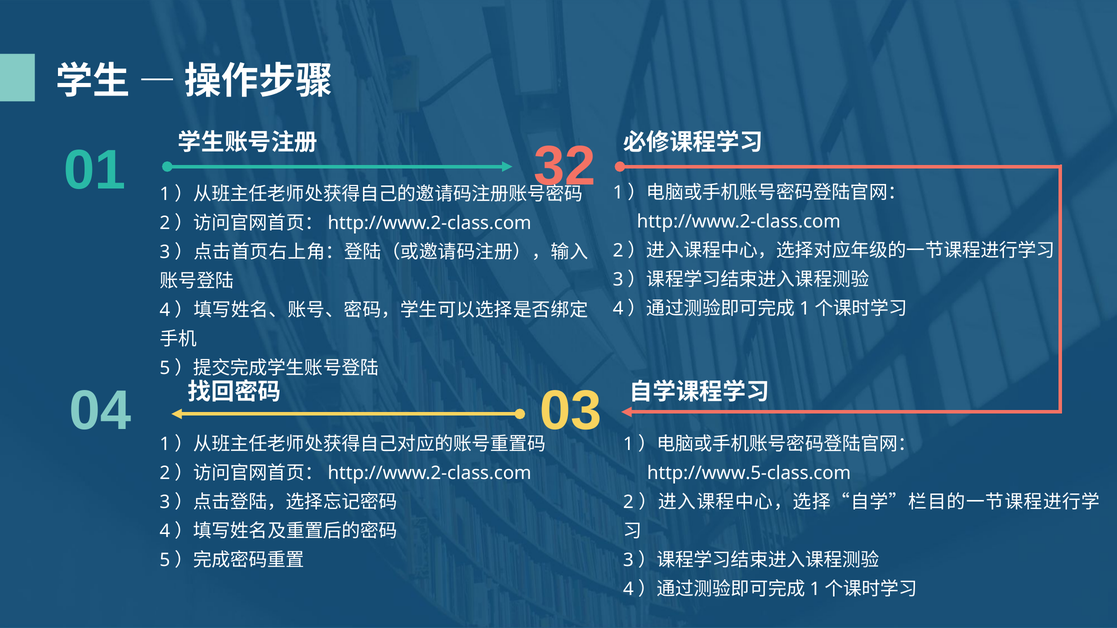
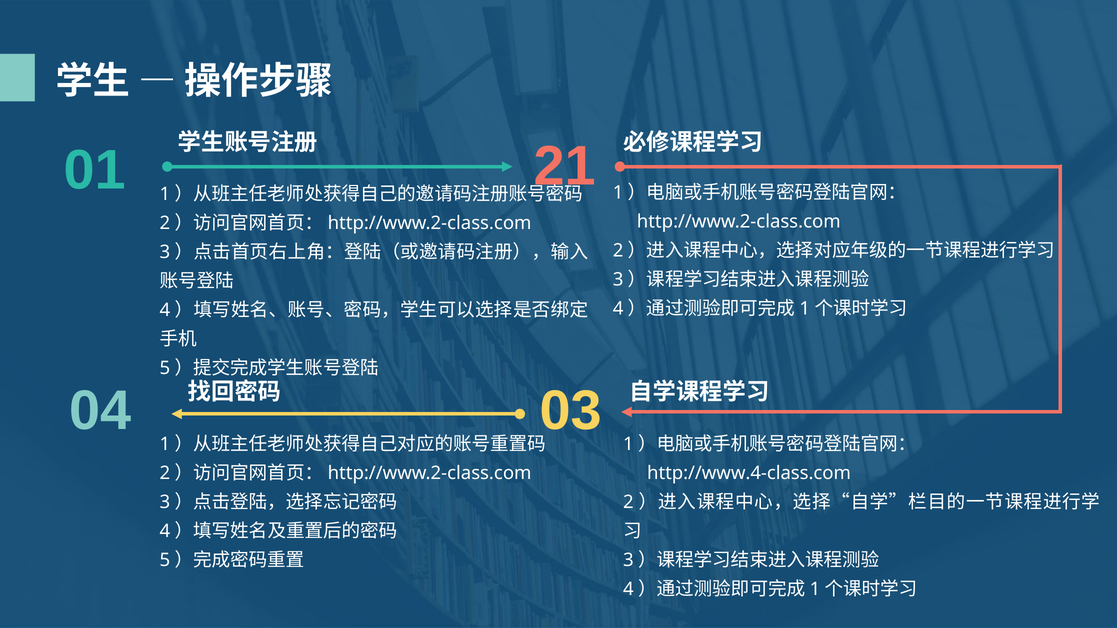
32: 32 -> 21 (565, 166)
http://www.5-class.com: http://www.5-class.com -> http://www.4-class.com (749, 473)
